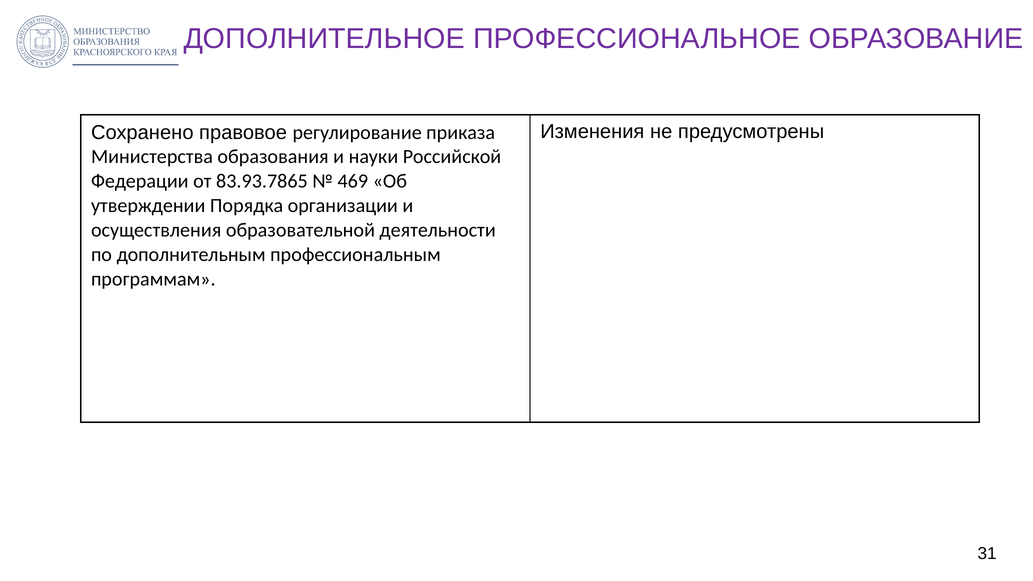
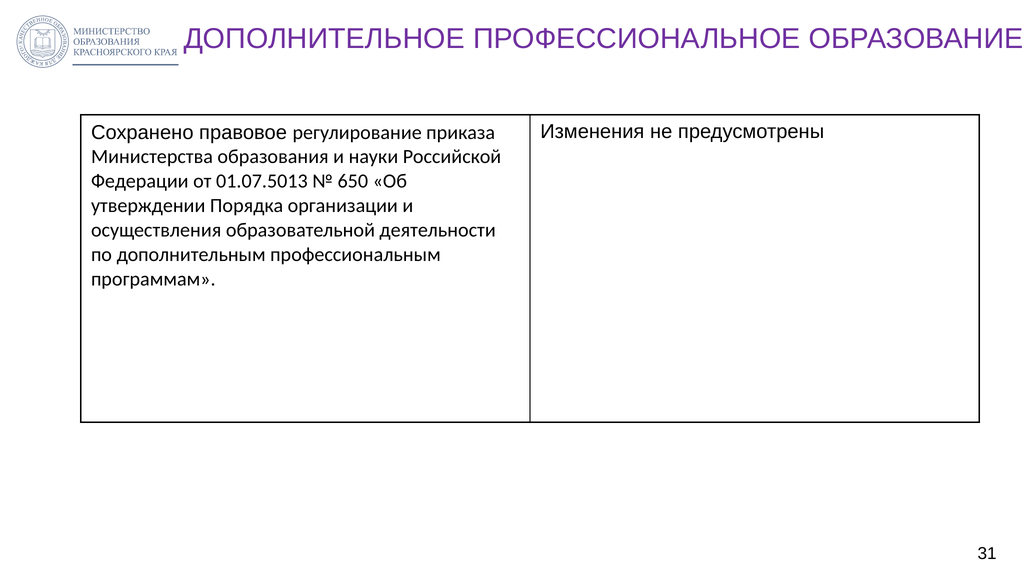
83.93.7865: 83.93.7865 -> 01.07.5013 (262, 181)
469: 469 -> 650 (353, 181)
